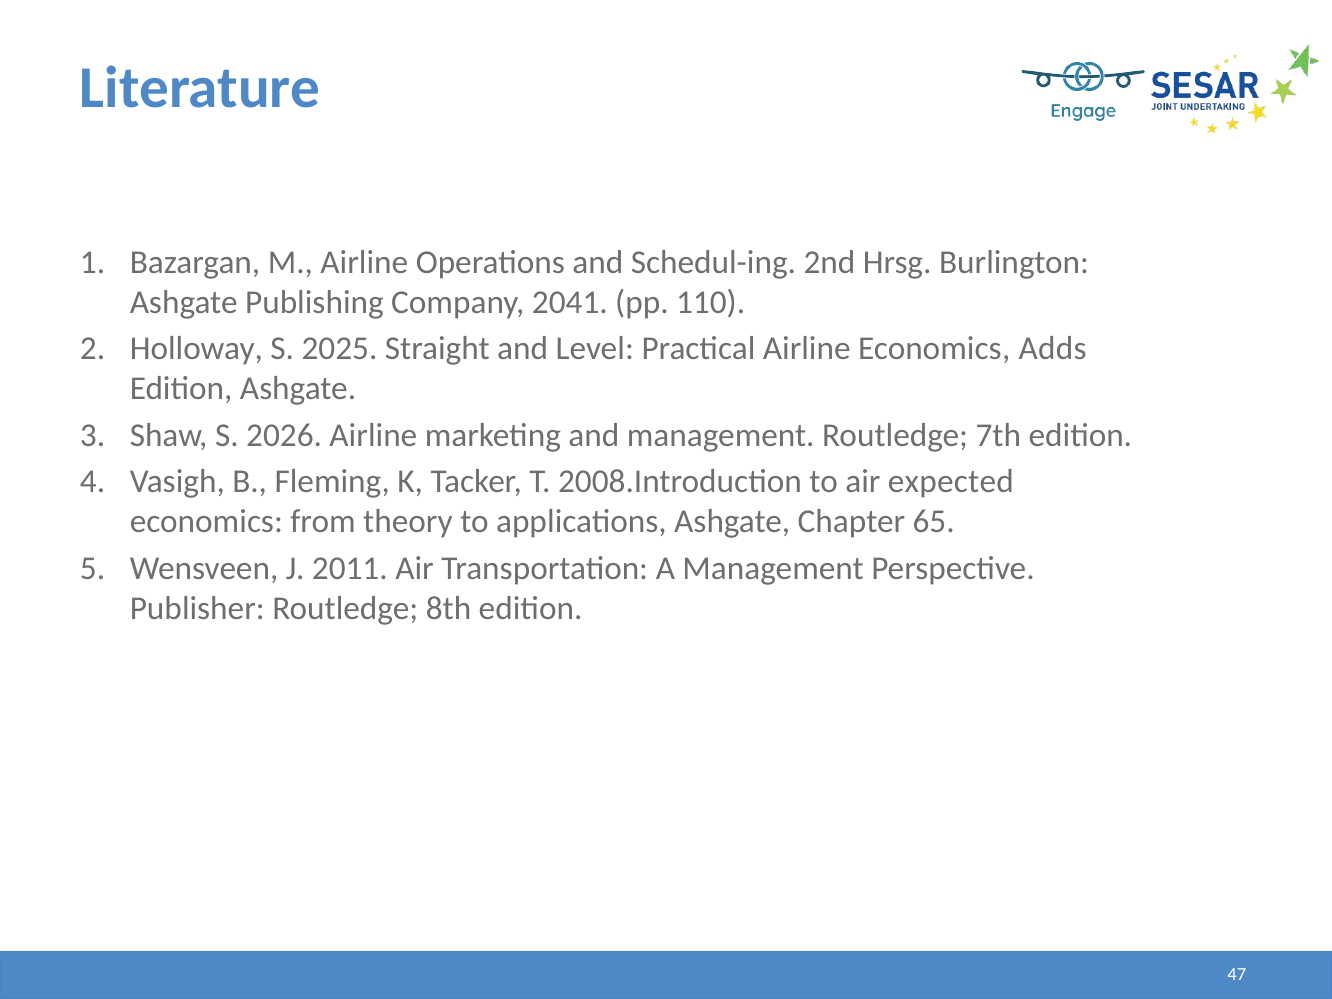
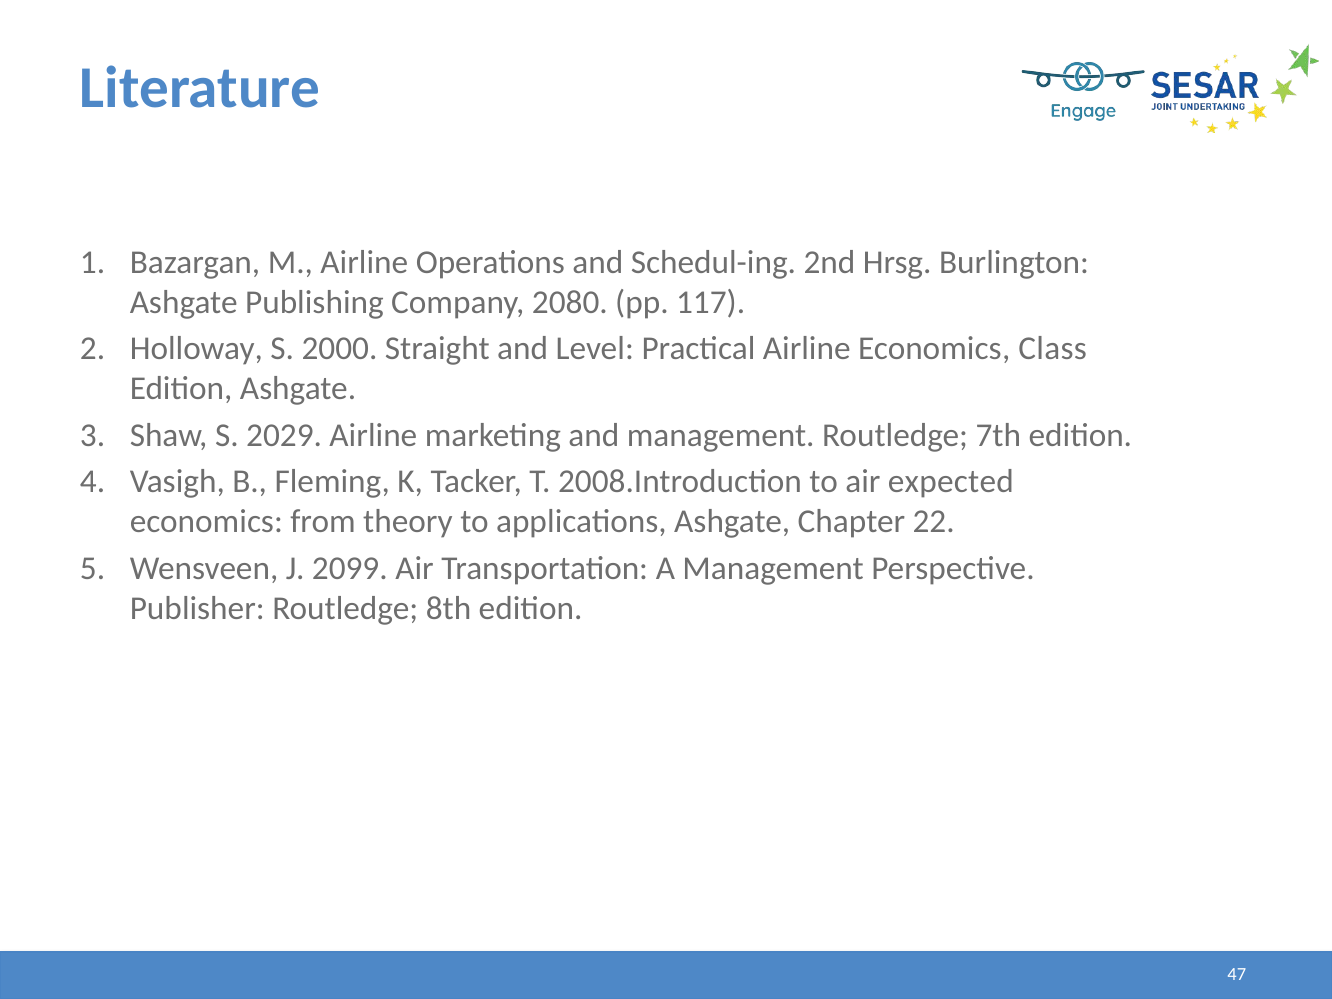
2041: 2041 -> 2080 (570, 302)
110: 110 -> 117 (711, 302)
2025: 2025 -> 2000 (340, 349)
Adds: Adds -> Class (1053, 349)
2026: 2026 -> 2029 (284, 435)
65: 65 -> 22 (934, 522)
2011: 2011 -> 2099 (350, 568)
